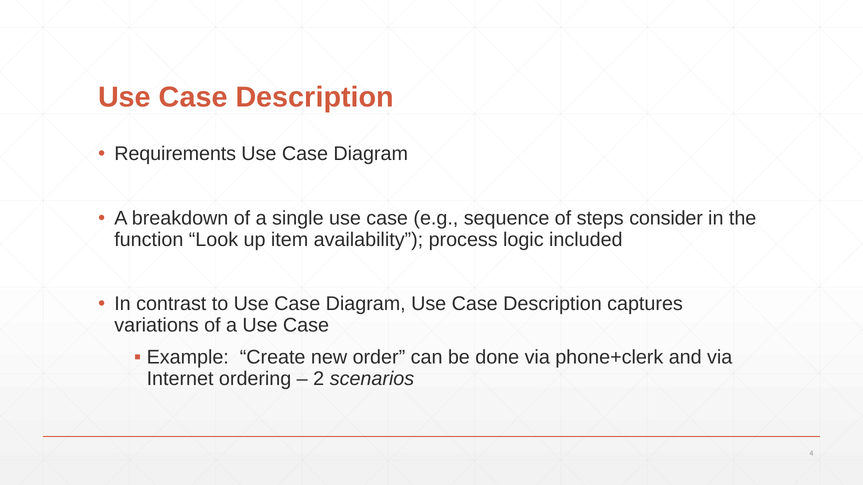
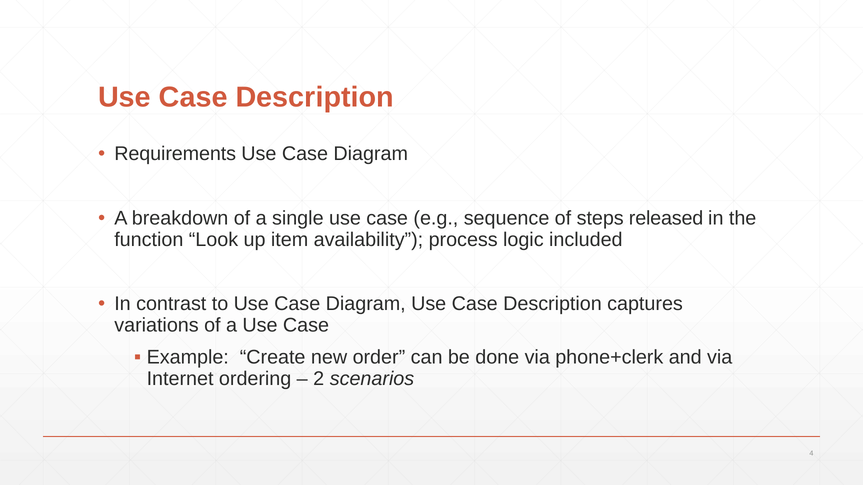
consider: consider -> released (666, 218)
